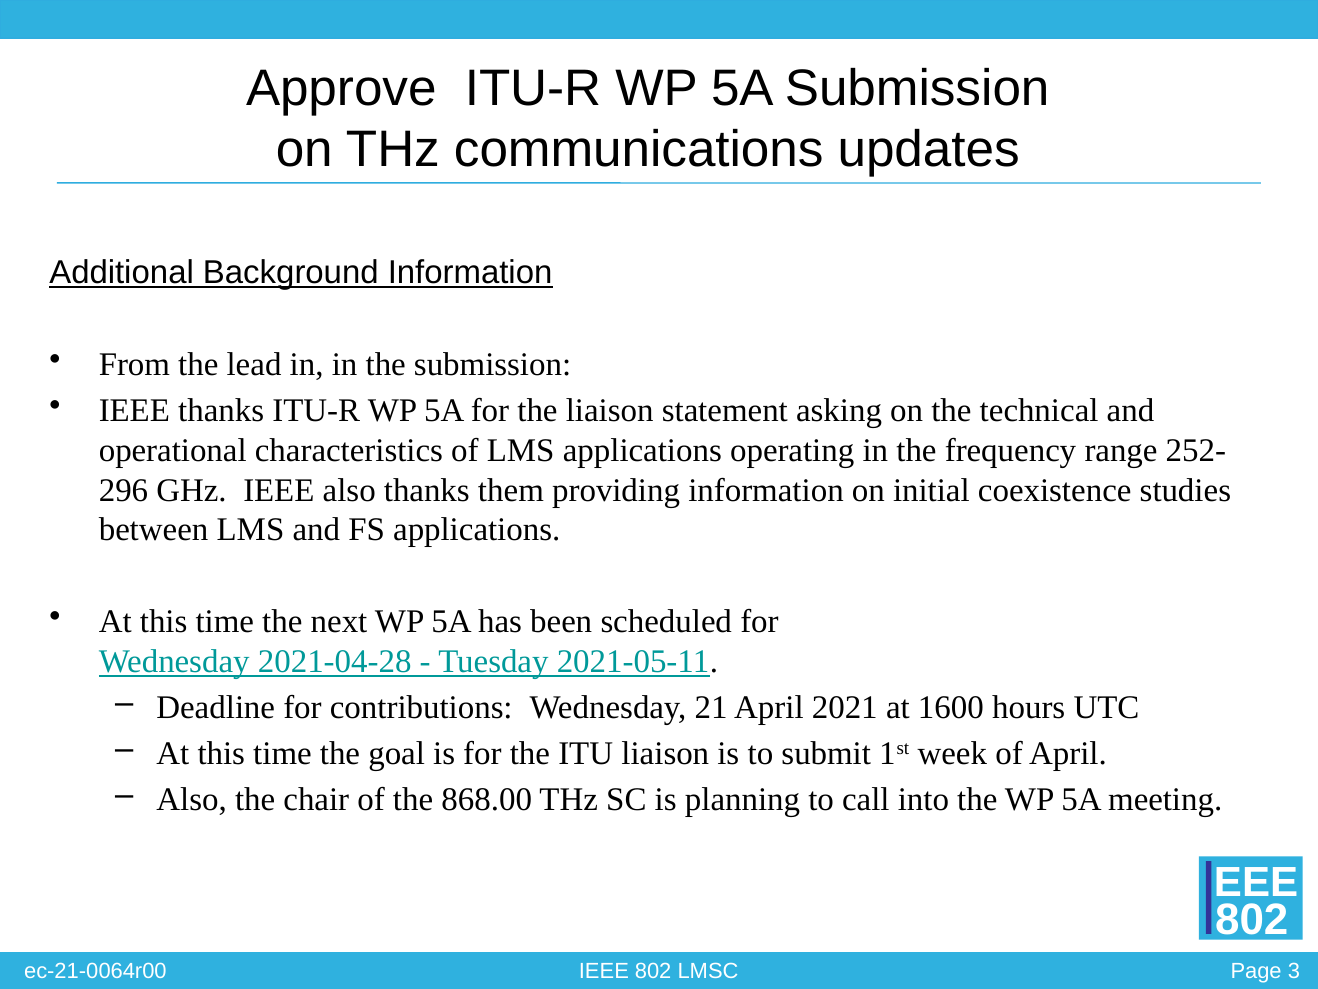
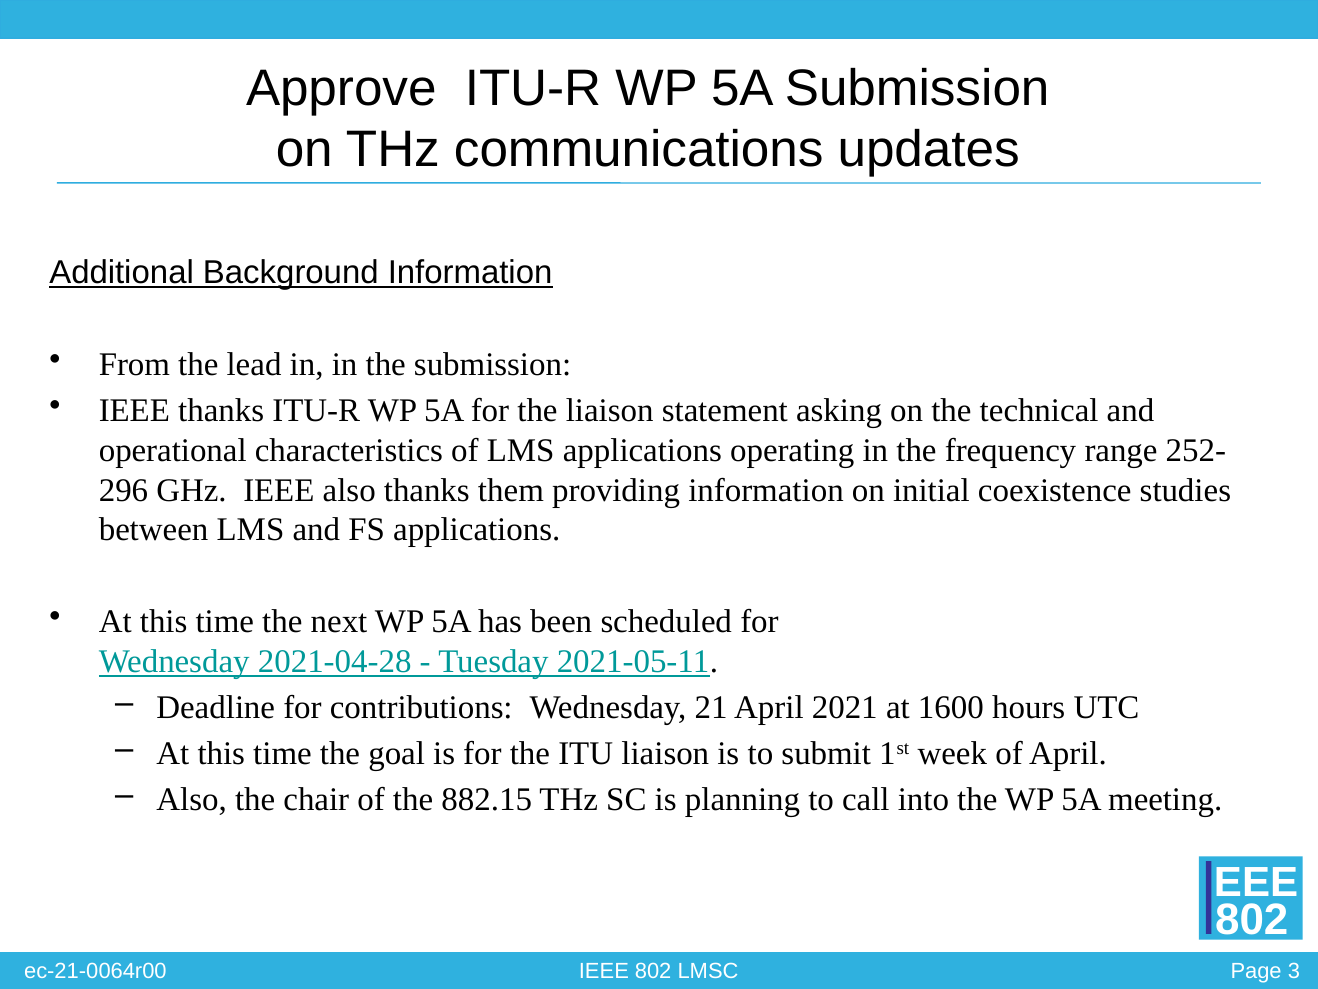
868.00: 868.00 -> 882.15 (487, 800)
